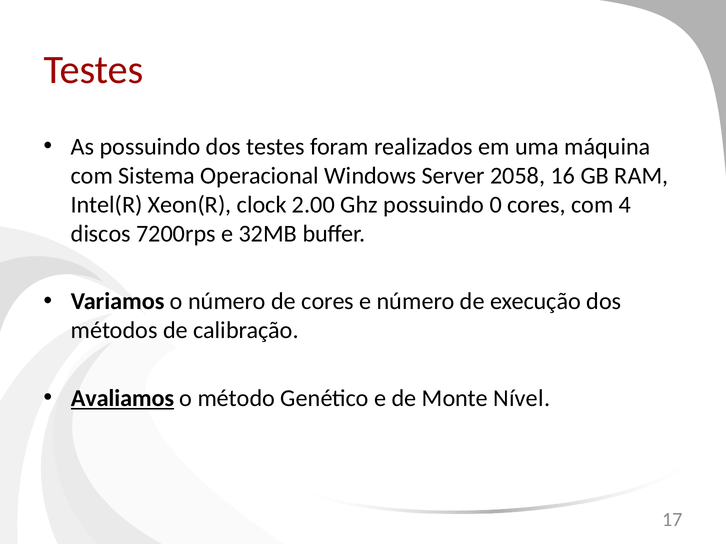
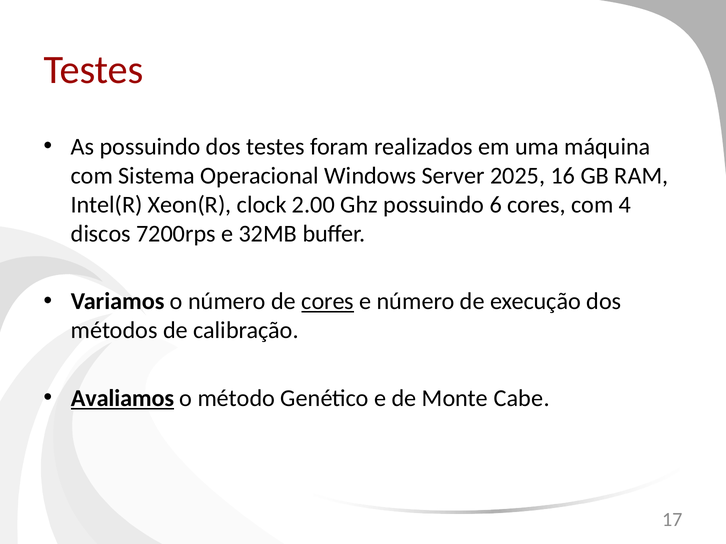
2058: 2058 -> 2025 (518, 176)
0: 0 -> 6 (496, 205)
cores underline: none -> present (328, 302)
Nível: Nível -> Cabe (522, 399)
